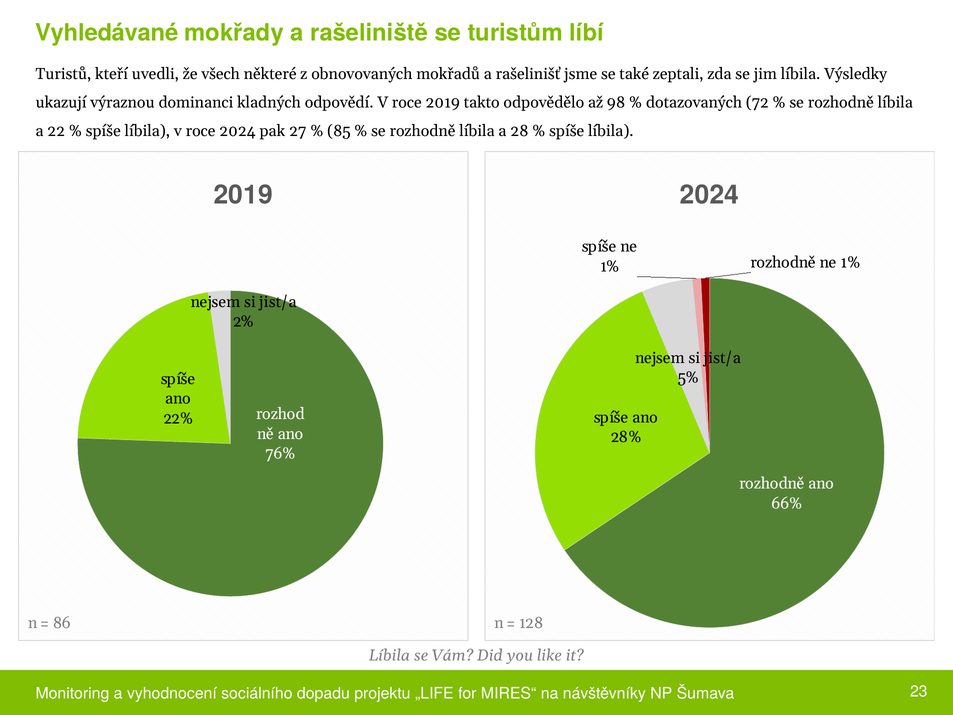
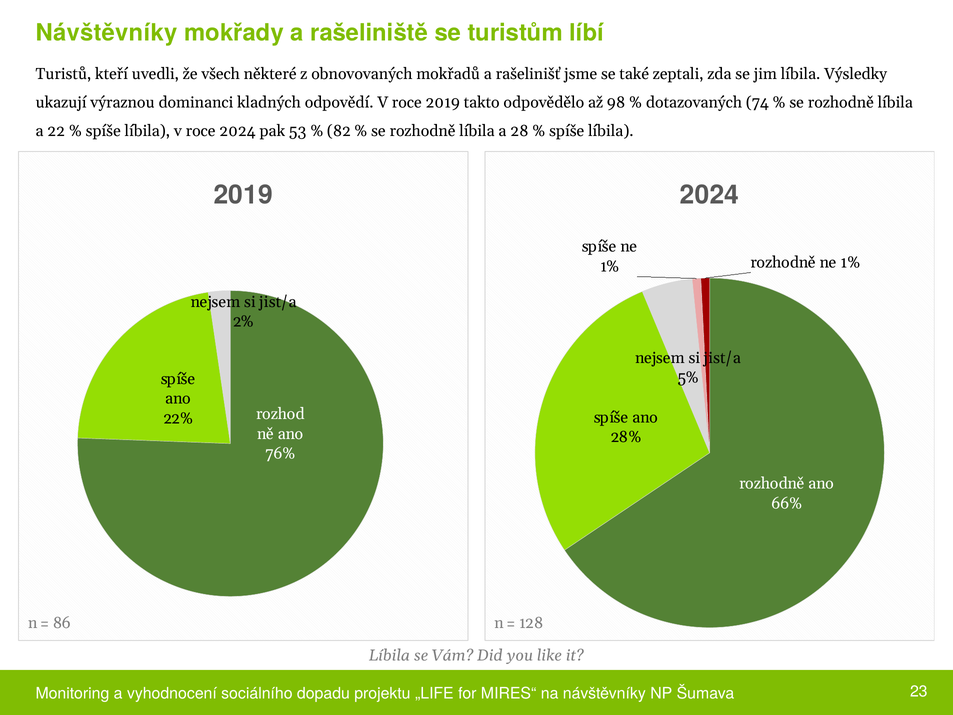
Vyhledávané: Vyhledávané -> Návštěvníky (107, 33)
72: 72 -> 74 (757, 102)
27: 27 -> 53 (298, 131)
85: 85 -> 82 (339, 131)
